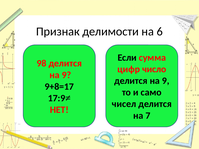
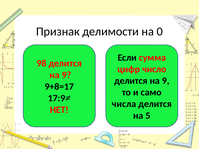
6: 6 -> 0 (160, 32)
чисел: чисел -> числа (124, 104)
7: 7 -> 5 (148, 116)
